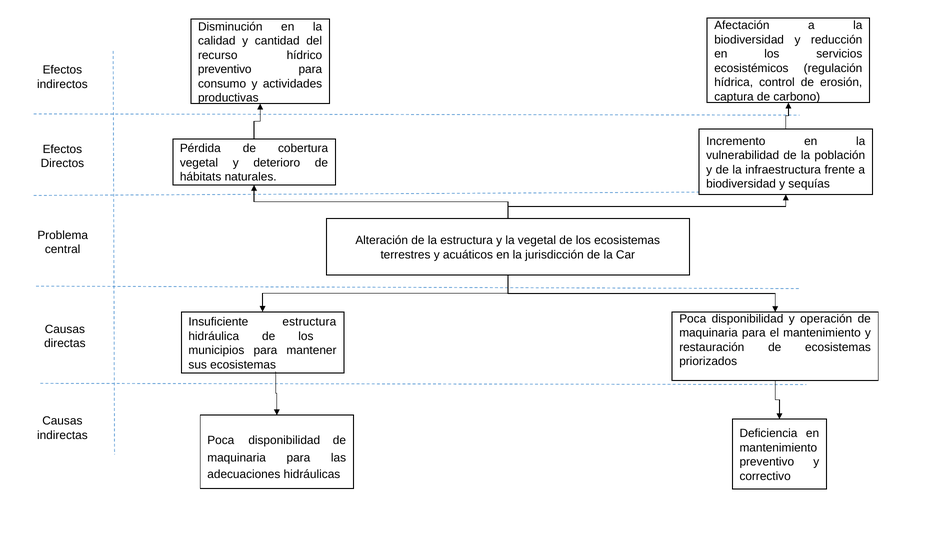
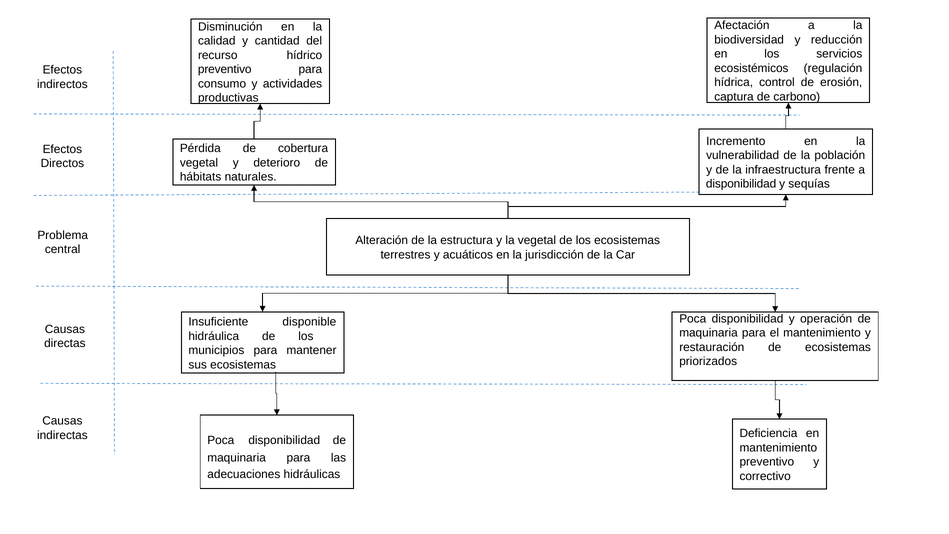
biodiversidad: biodiversidad -> disponibilidad (741, 184)
Insuficiente estructura: estructura -> disponible (309, 322)
